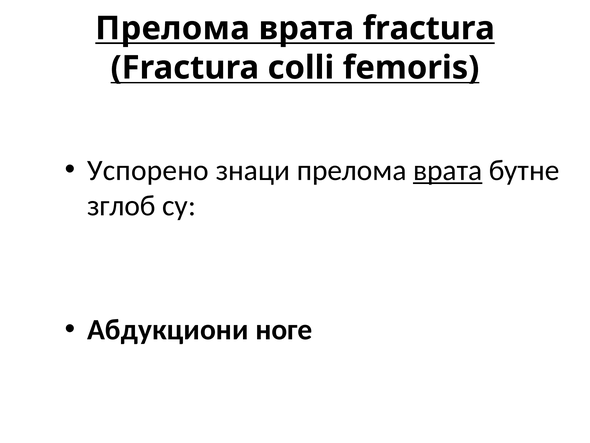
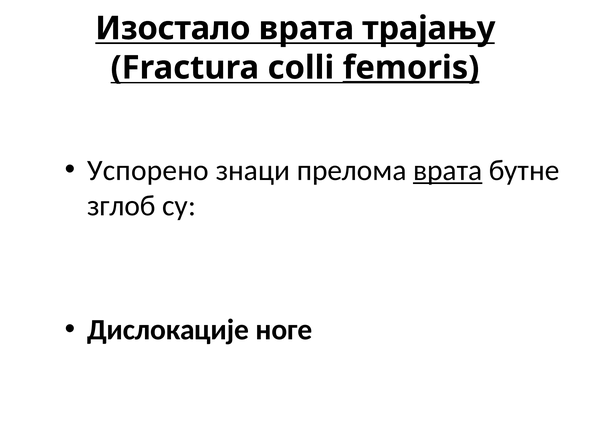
Прелома: Прелома -> Изостало (173, 28)
врата fractura: fractura -> трајању (429, 28)
femoris underline: none -> present (411, 68)
Абдукциони: Абдукциони -> Дислокације (168, 330)
